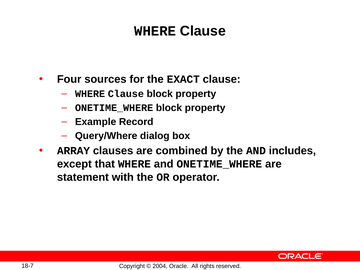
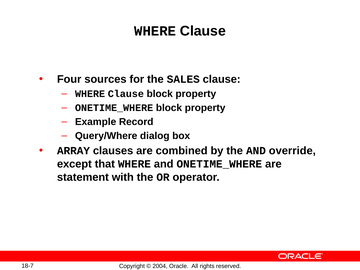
EXACT: EXACT -> SALES (183, 79)
includes: includes -> override (292, 151)
